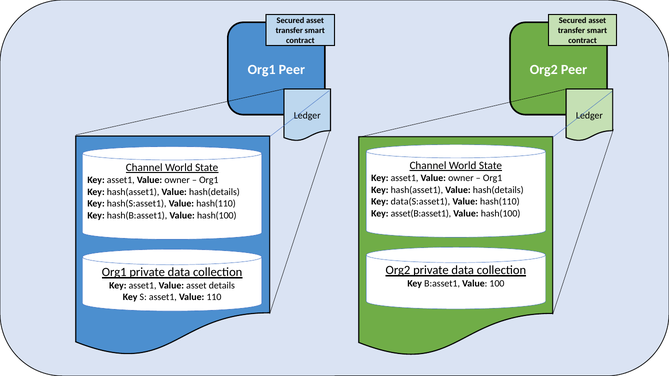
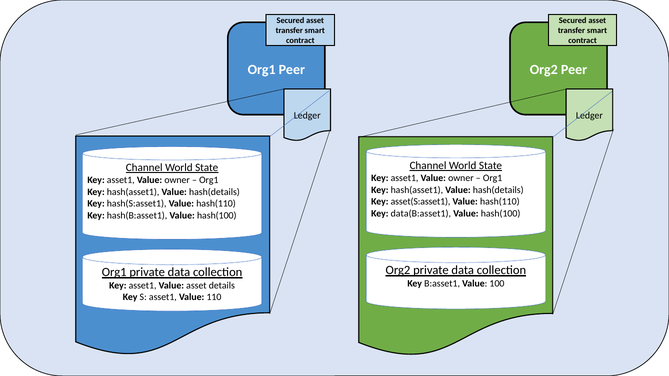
data(S:asset1: data(S:asset1 -> asset(S:asset1 (420, 202)
asset(B:asset1: asset(B:asset1 -> data(B:asset1 (421, 213)
